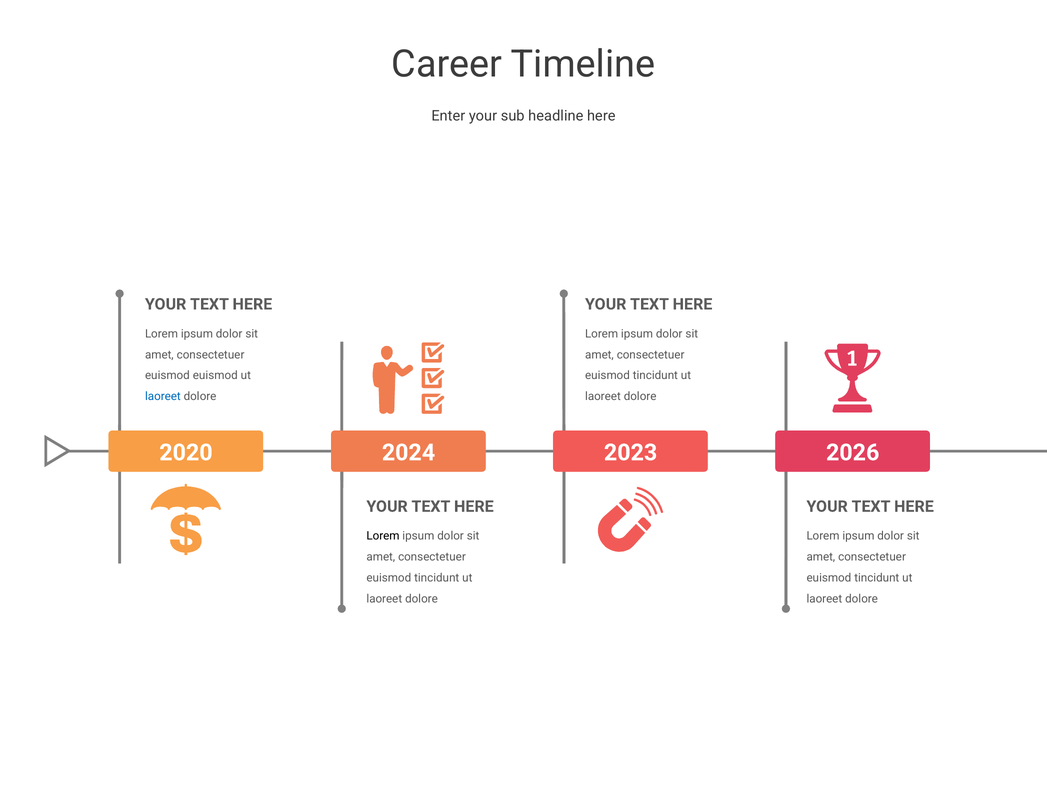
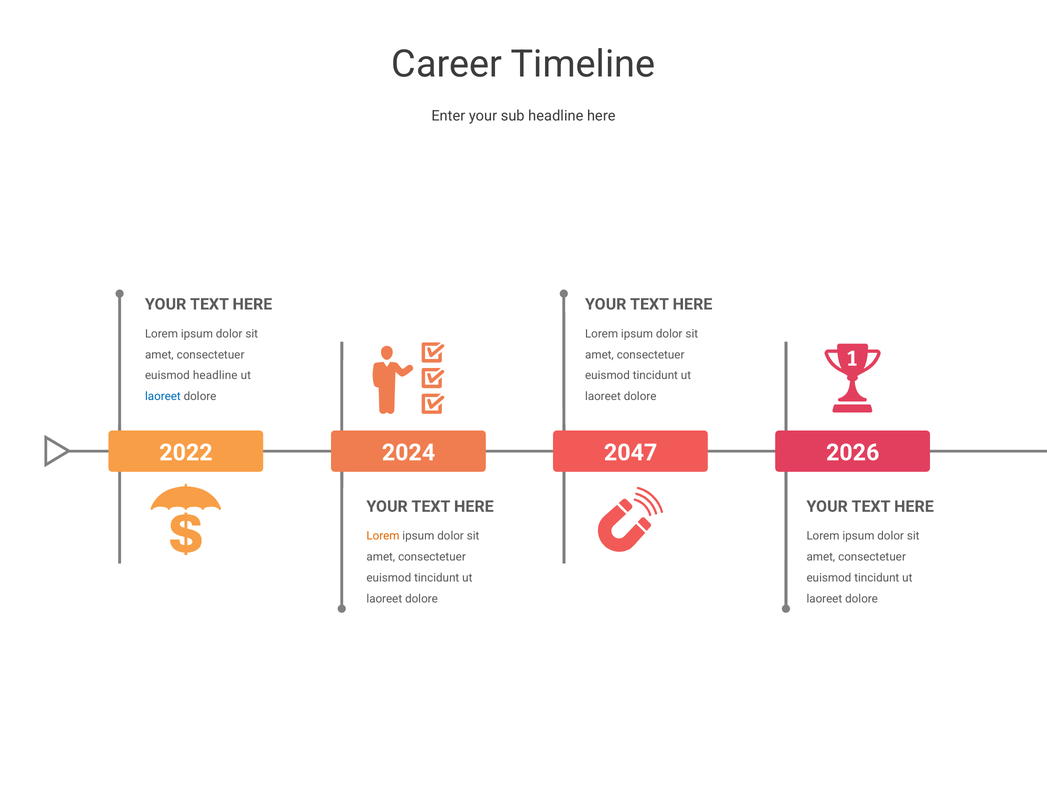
euismod euismod: euismod -> headline (215, 375)
2020: 2020 -> 2022 (186, 452)
2023: 2023 -> 2047 (631, 452)
Lorem colour: black -> orange (383, 535)
